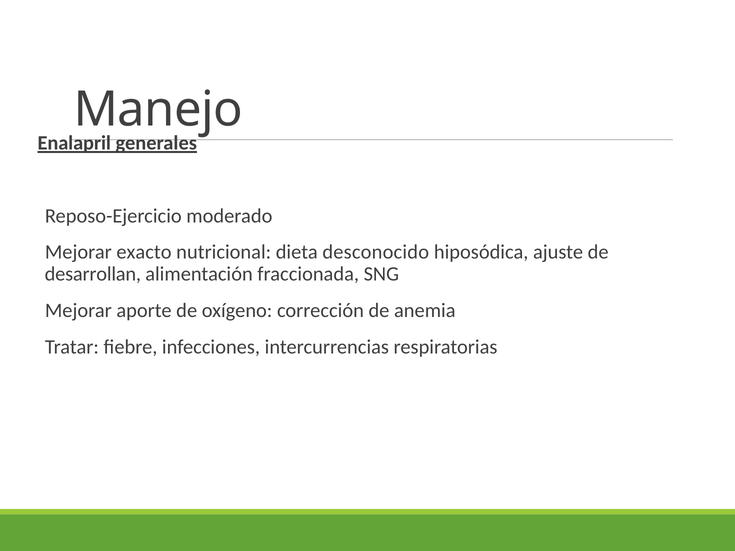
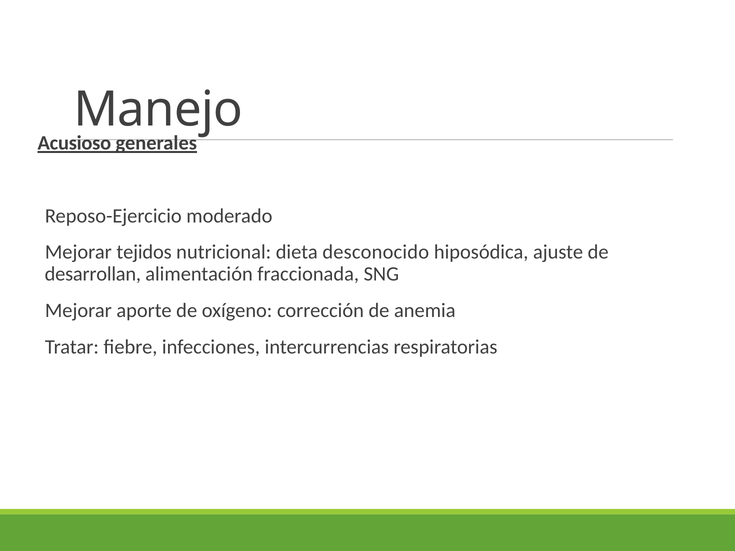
Enalapril: Enalapril -> Acusioso (74, 143)
exacto: exacto -> tejidos (144, 252)
